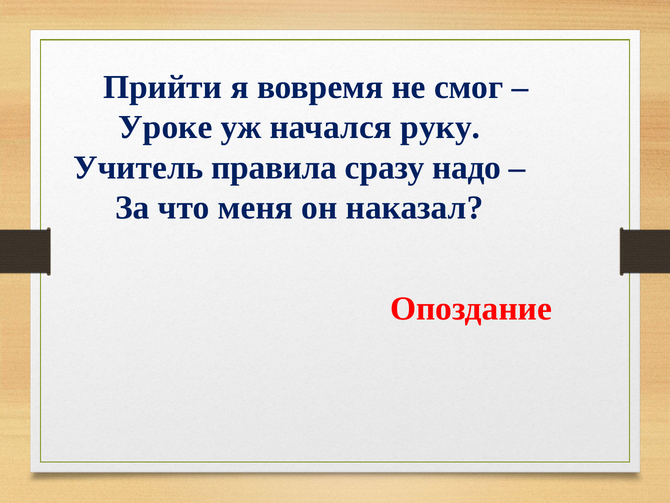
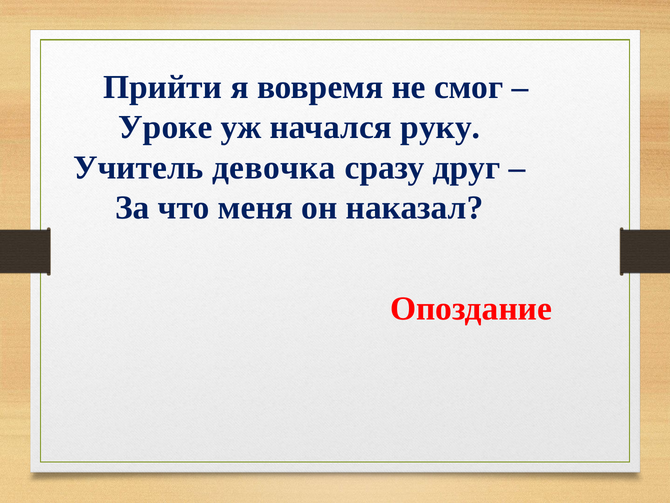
правила: правила -> девочка (274, 167)
надо: надо -> друг (467, 167)
